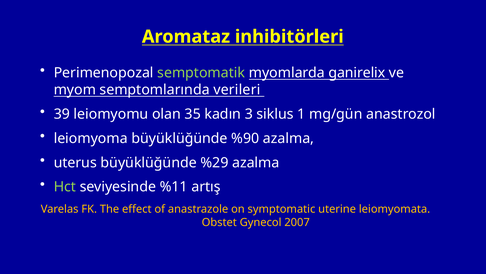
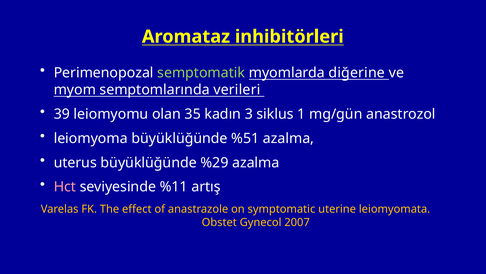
ganirelix: ganirelix -> diğerine (357, 73)
%90: %90 -> %51 (245, 138)
Hct colour: light green -> pink (65, 186)
